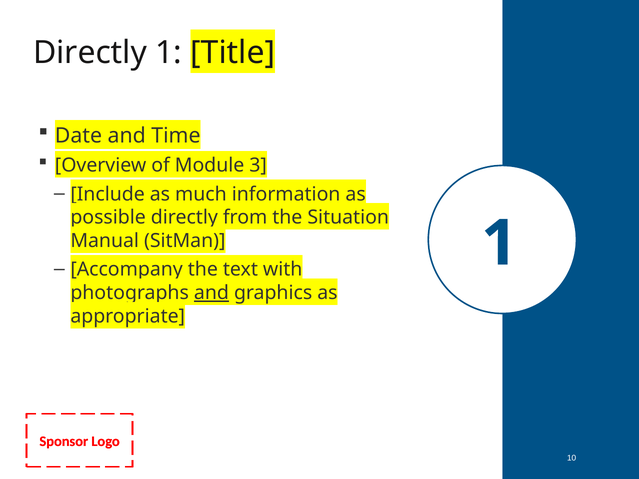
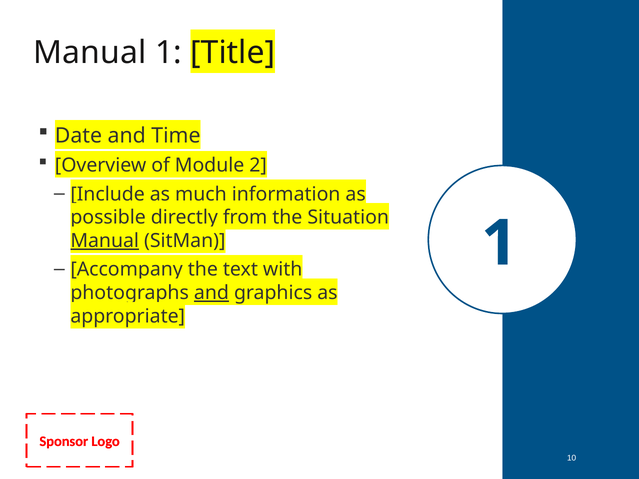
Directly: Directly -> Manual (90, 53)
3: 3 -> 2 (258, 165)
Manual underline: none -> present (105, 241)
